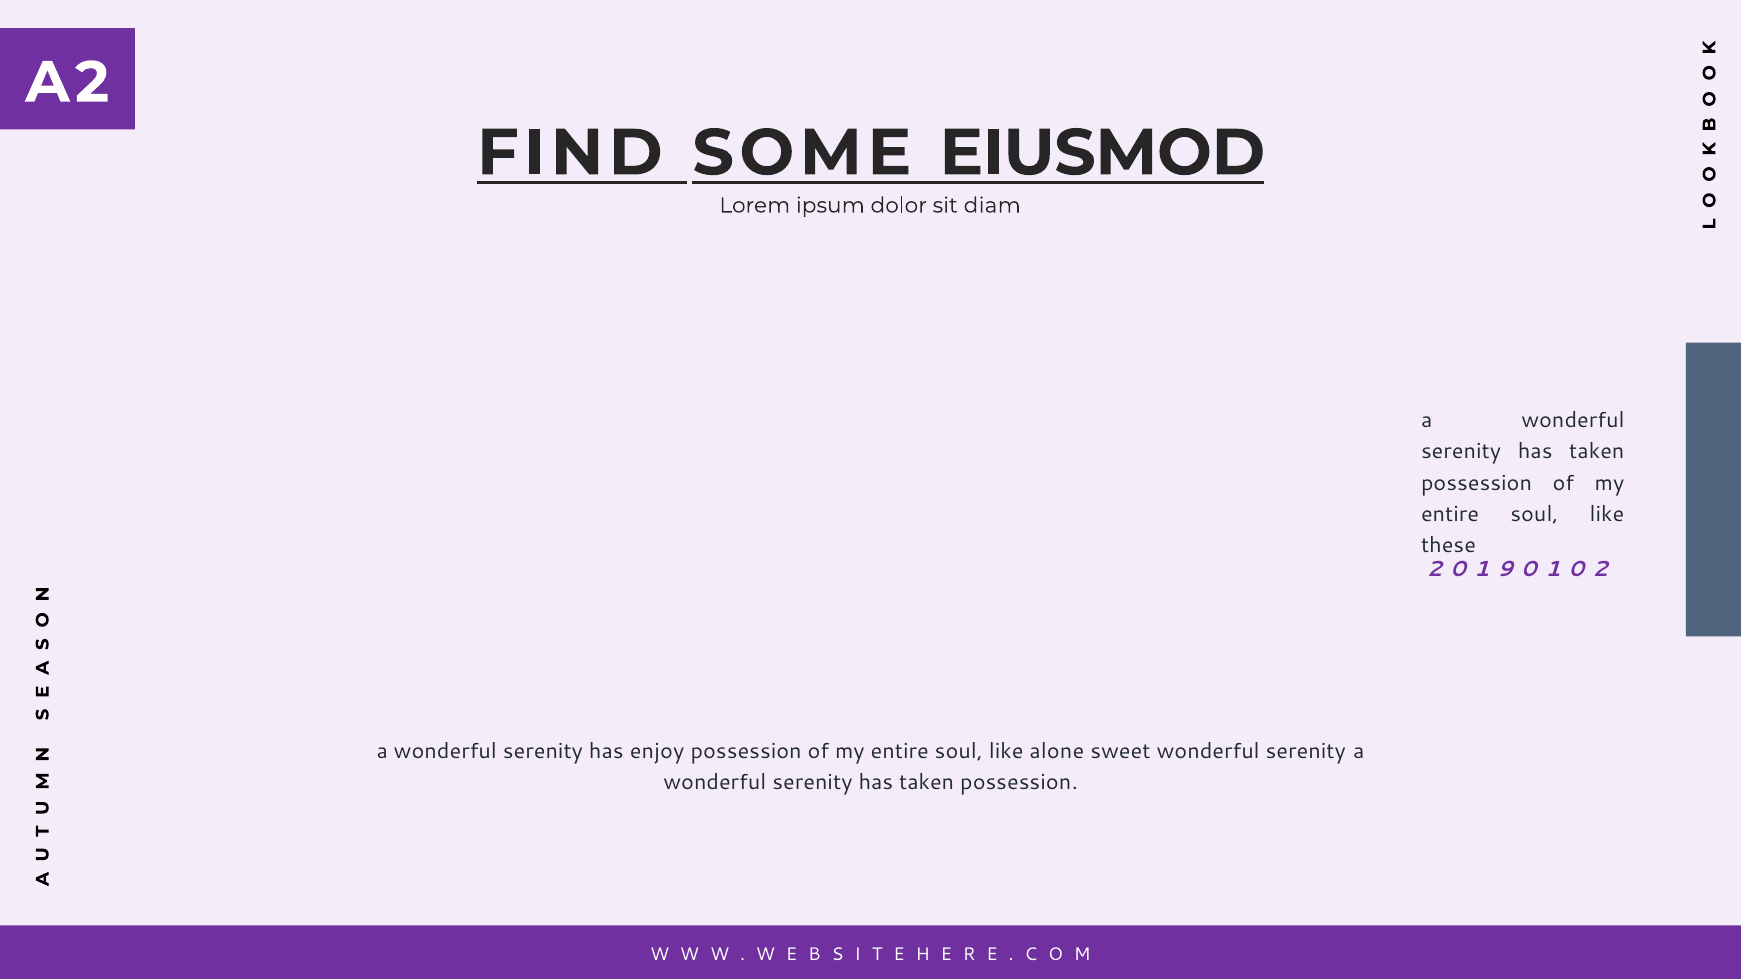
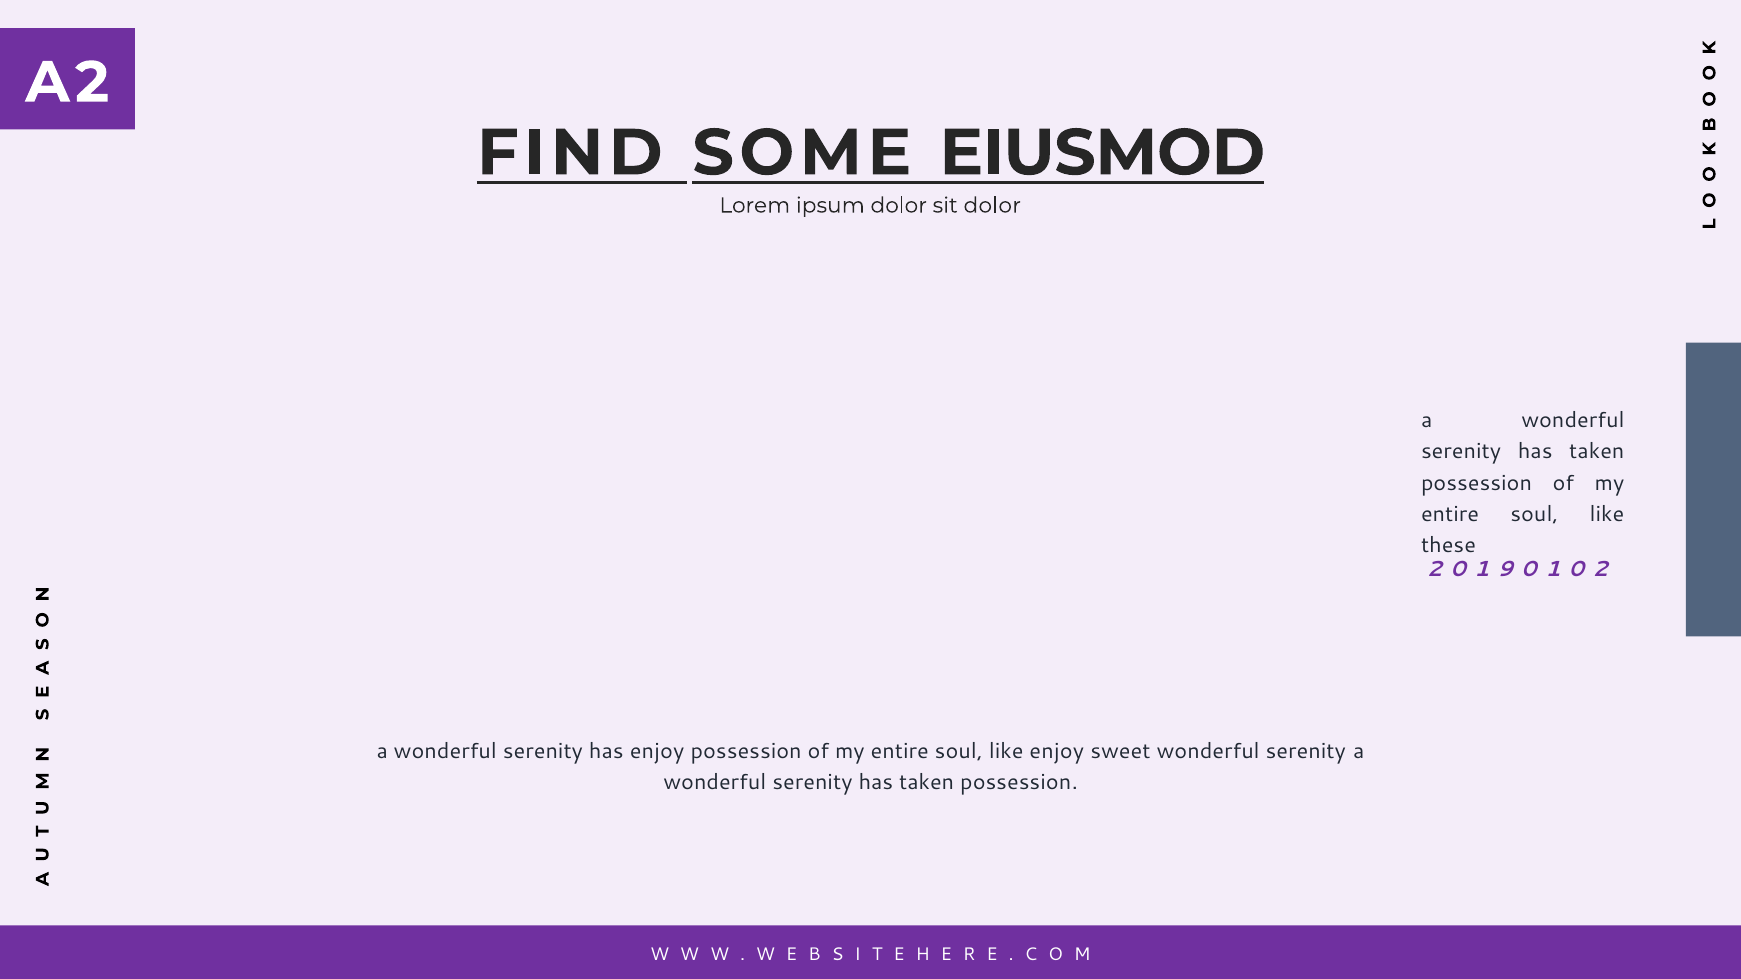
sit diam: diam -> dolor (992, 205)
like alone: alone -> enjoy (1057, 751)
